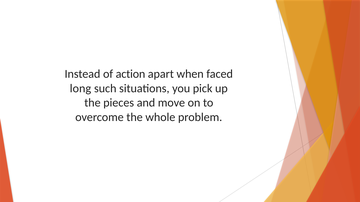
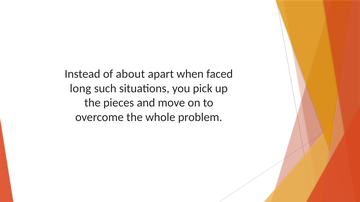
action: action -> about (130, 74)
